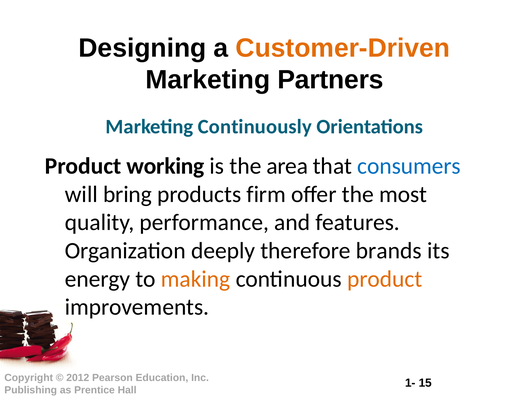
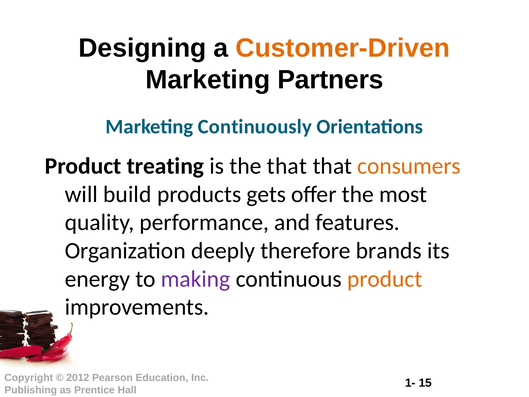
working: working -> treating (165, 166)
the area: area -> that (287, 166)
consumers colour: blue -> orange (409, 166)
bring: bring -> build (127, 194)
firm: firm -> gets (266, 194)
making colour: orange -> purple (196, 279)
